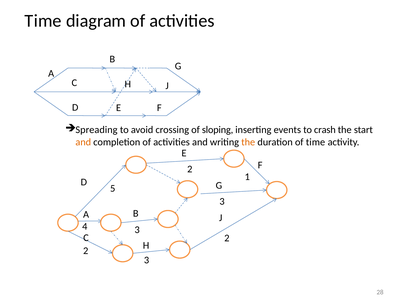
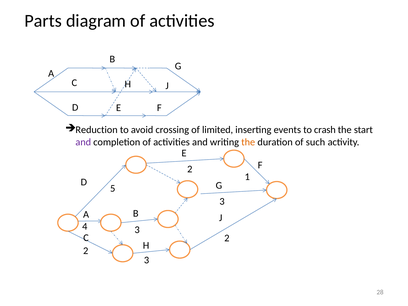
Time: Time -> Parts (43, 21)
Spreading: Spreading -> Reduction (97, 130)
sloping: sloping -> limited (218, 130)
and colour: orange -> purple (83, 142)
of time: time -> such (316, 142)
